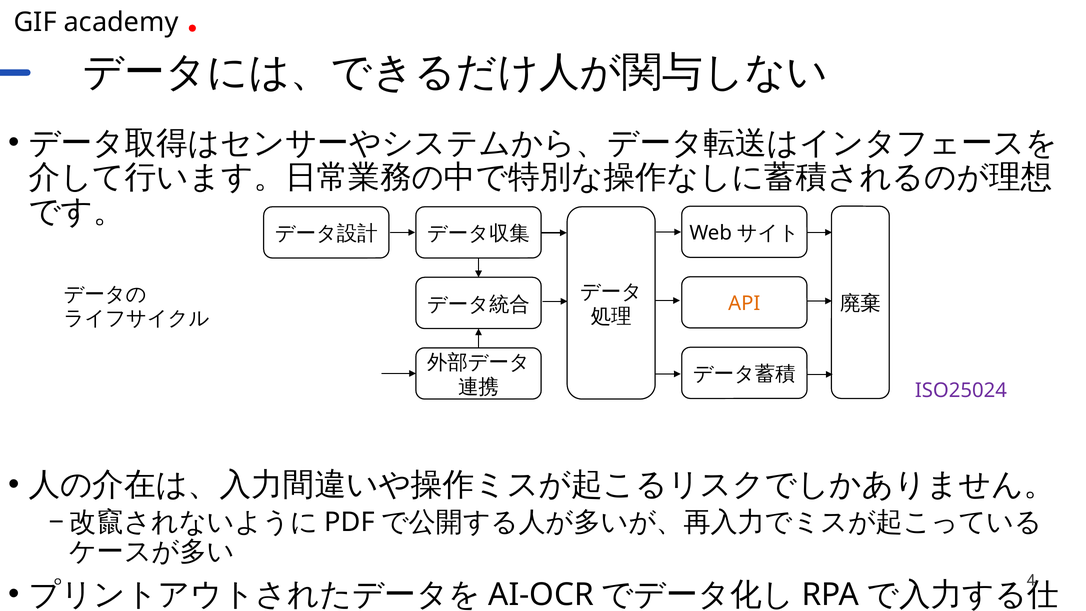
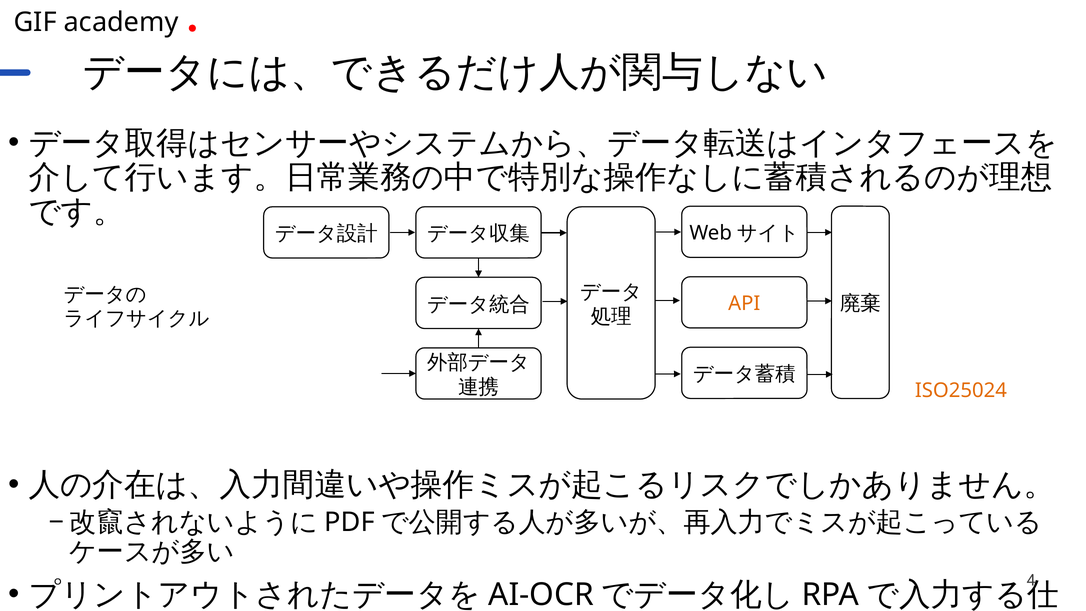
ISO25024 colour: purple -> orange (961, 390)
